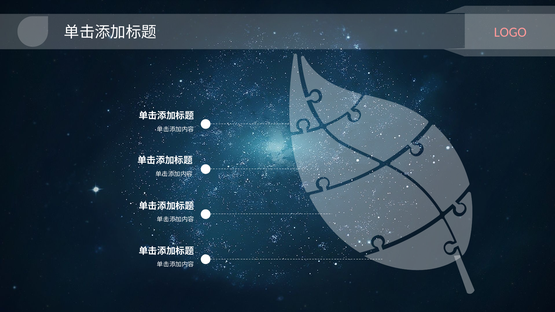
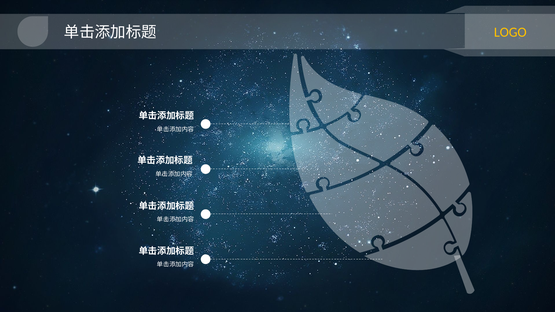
LOGO colour: pink -> yellow (510, 32)
